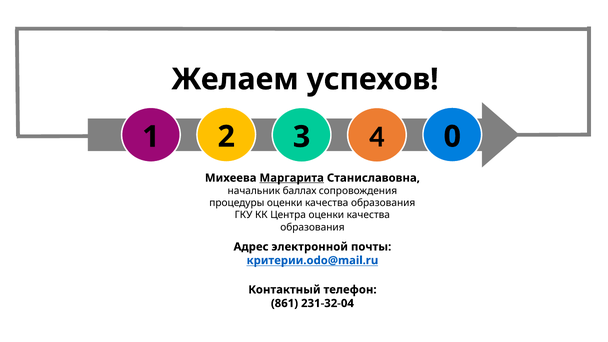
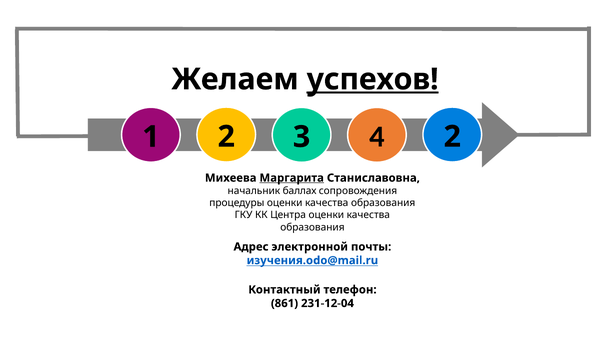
успехов underline: none -> present (373, 79)
4 0: 0 -> 2 (452, 137)
критерии.odo@mail.ru: критерии.odo@mail.ru -> изучения.odo@mail.ru (312, 260)
231-32-04: 231-32-04 -> 231-12-04 (328, 303)
